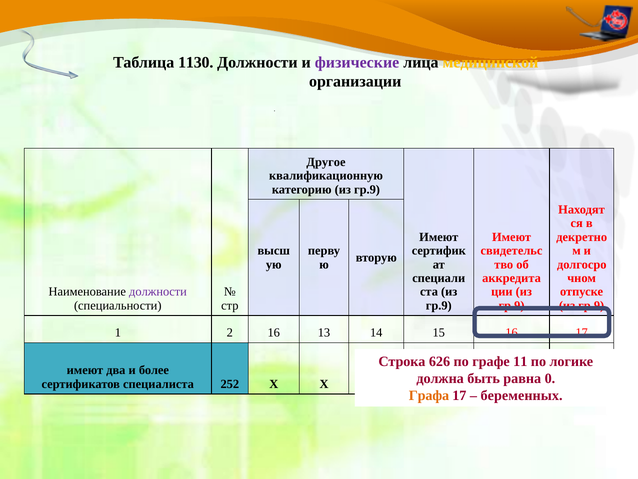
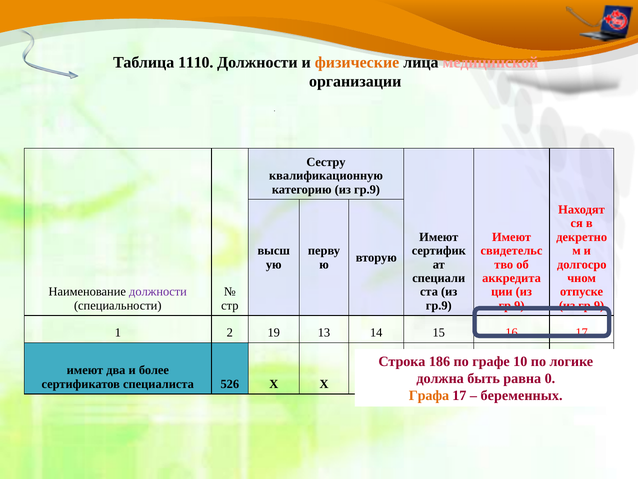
1130: 1130 -> 1110 (196, 62)
физические colour: purple -> orange (357, 62)
медицинской colour: yellow -> pink (490, 62)
Другое: Другое -> Сестру (326, 162)
2 16: 16 -> 19 (274, 333)
626: 626 -> 186 (440, 361)
11: 11 -> 10 (520, 361)
252: 252 -> 526 (230, 384)
